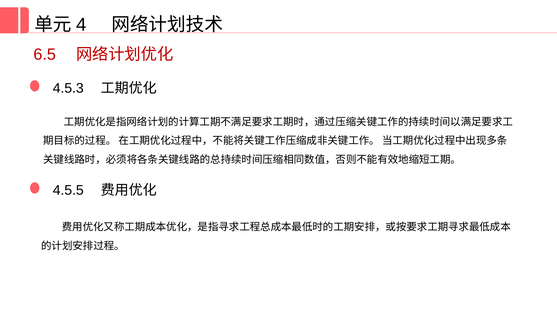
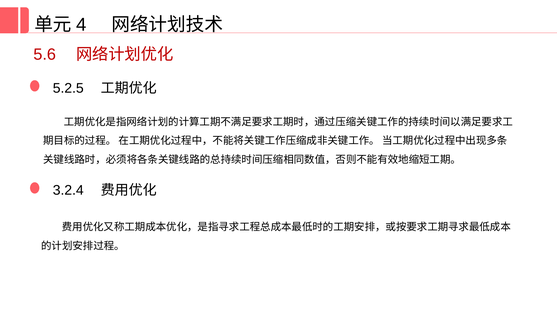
6.5: 6.5 -> 5.6 (45, 55)
4.5.3: 4.5.3 -> 5.2.5 (68, 88)
4.5.5: 4.5.5 -> 3.2.4 (68, 190)
